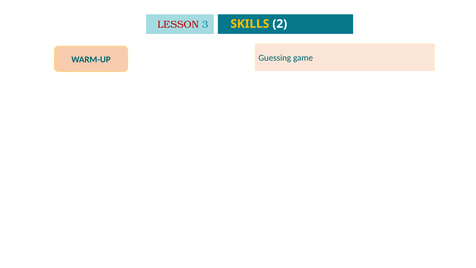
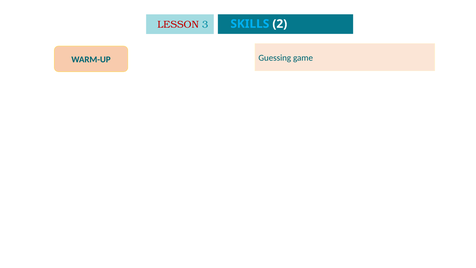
SKILLS colour: yellow -> light blue (250, 24)
